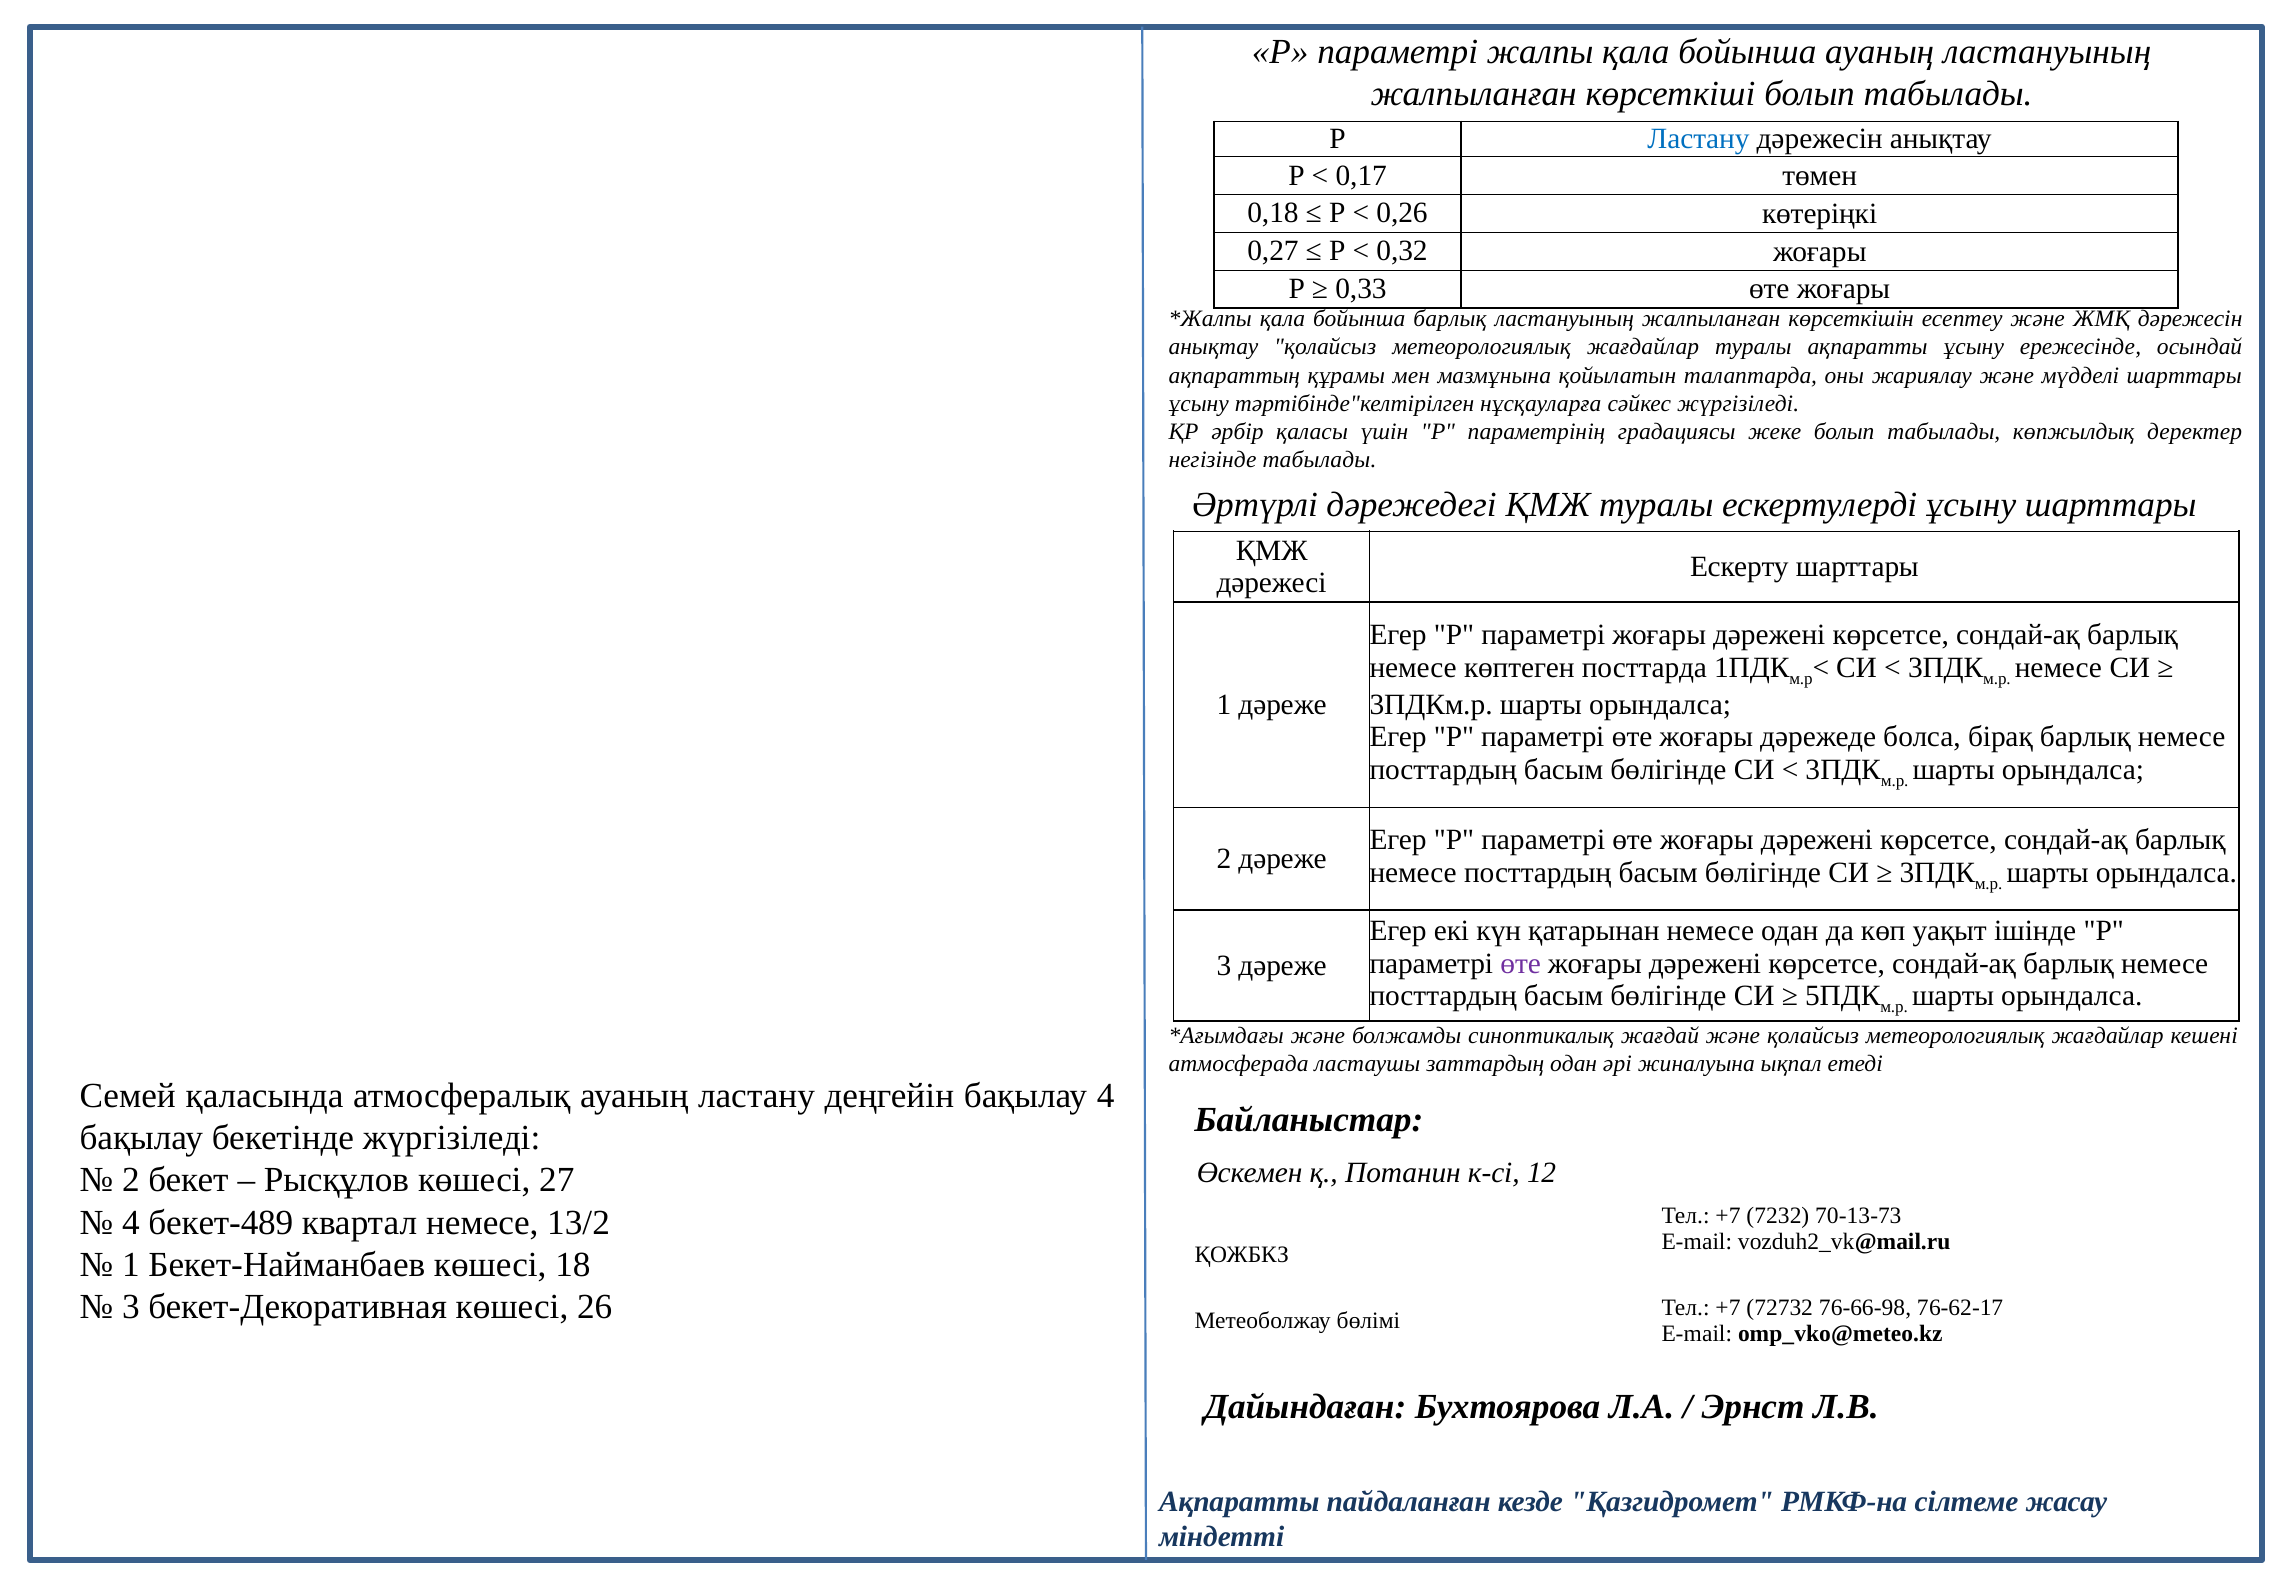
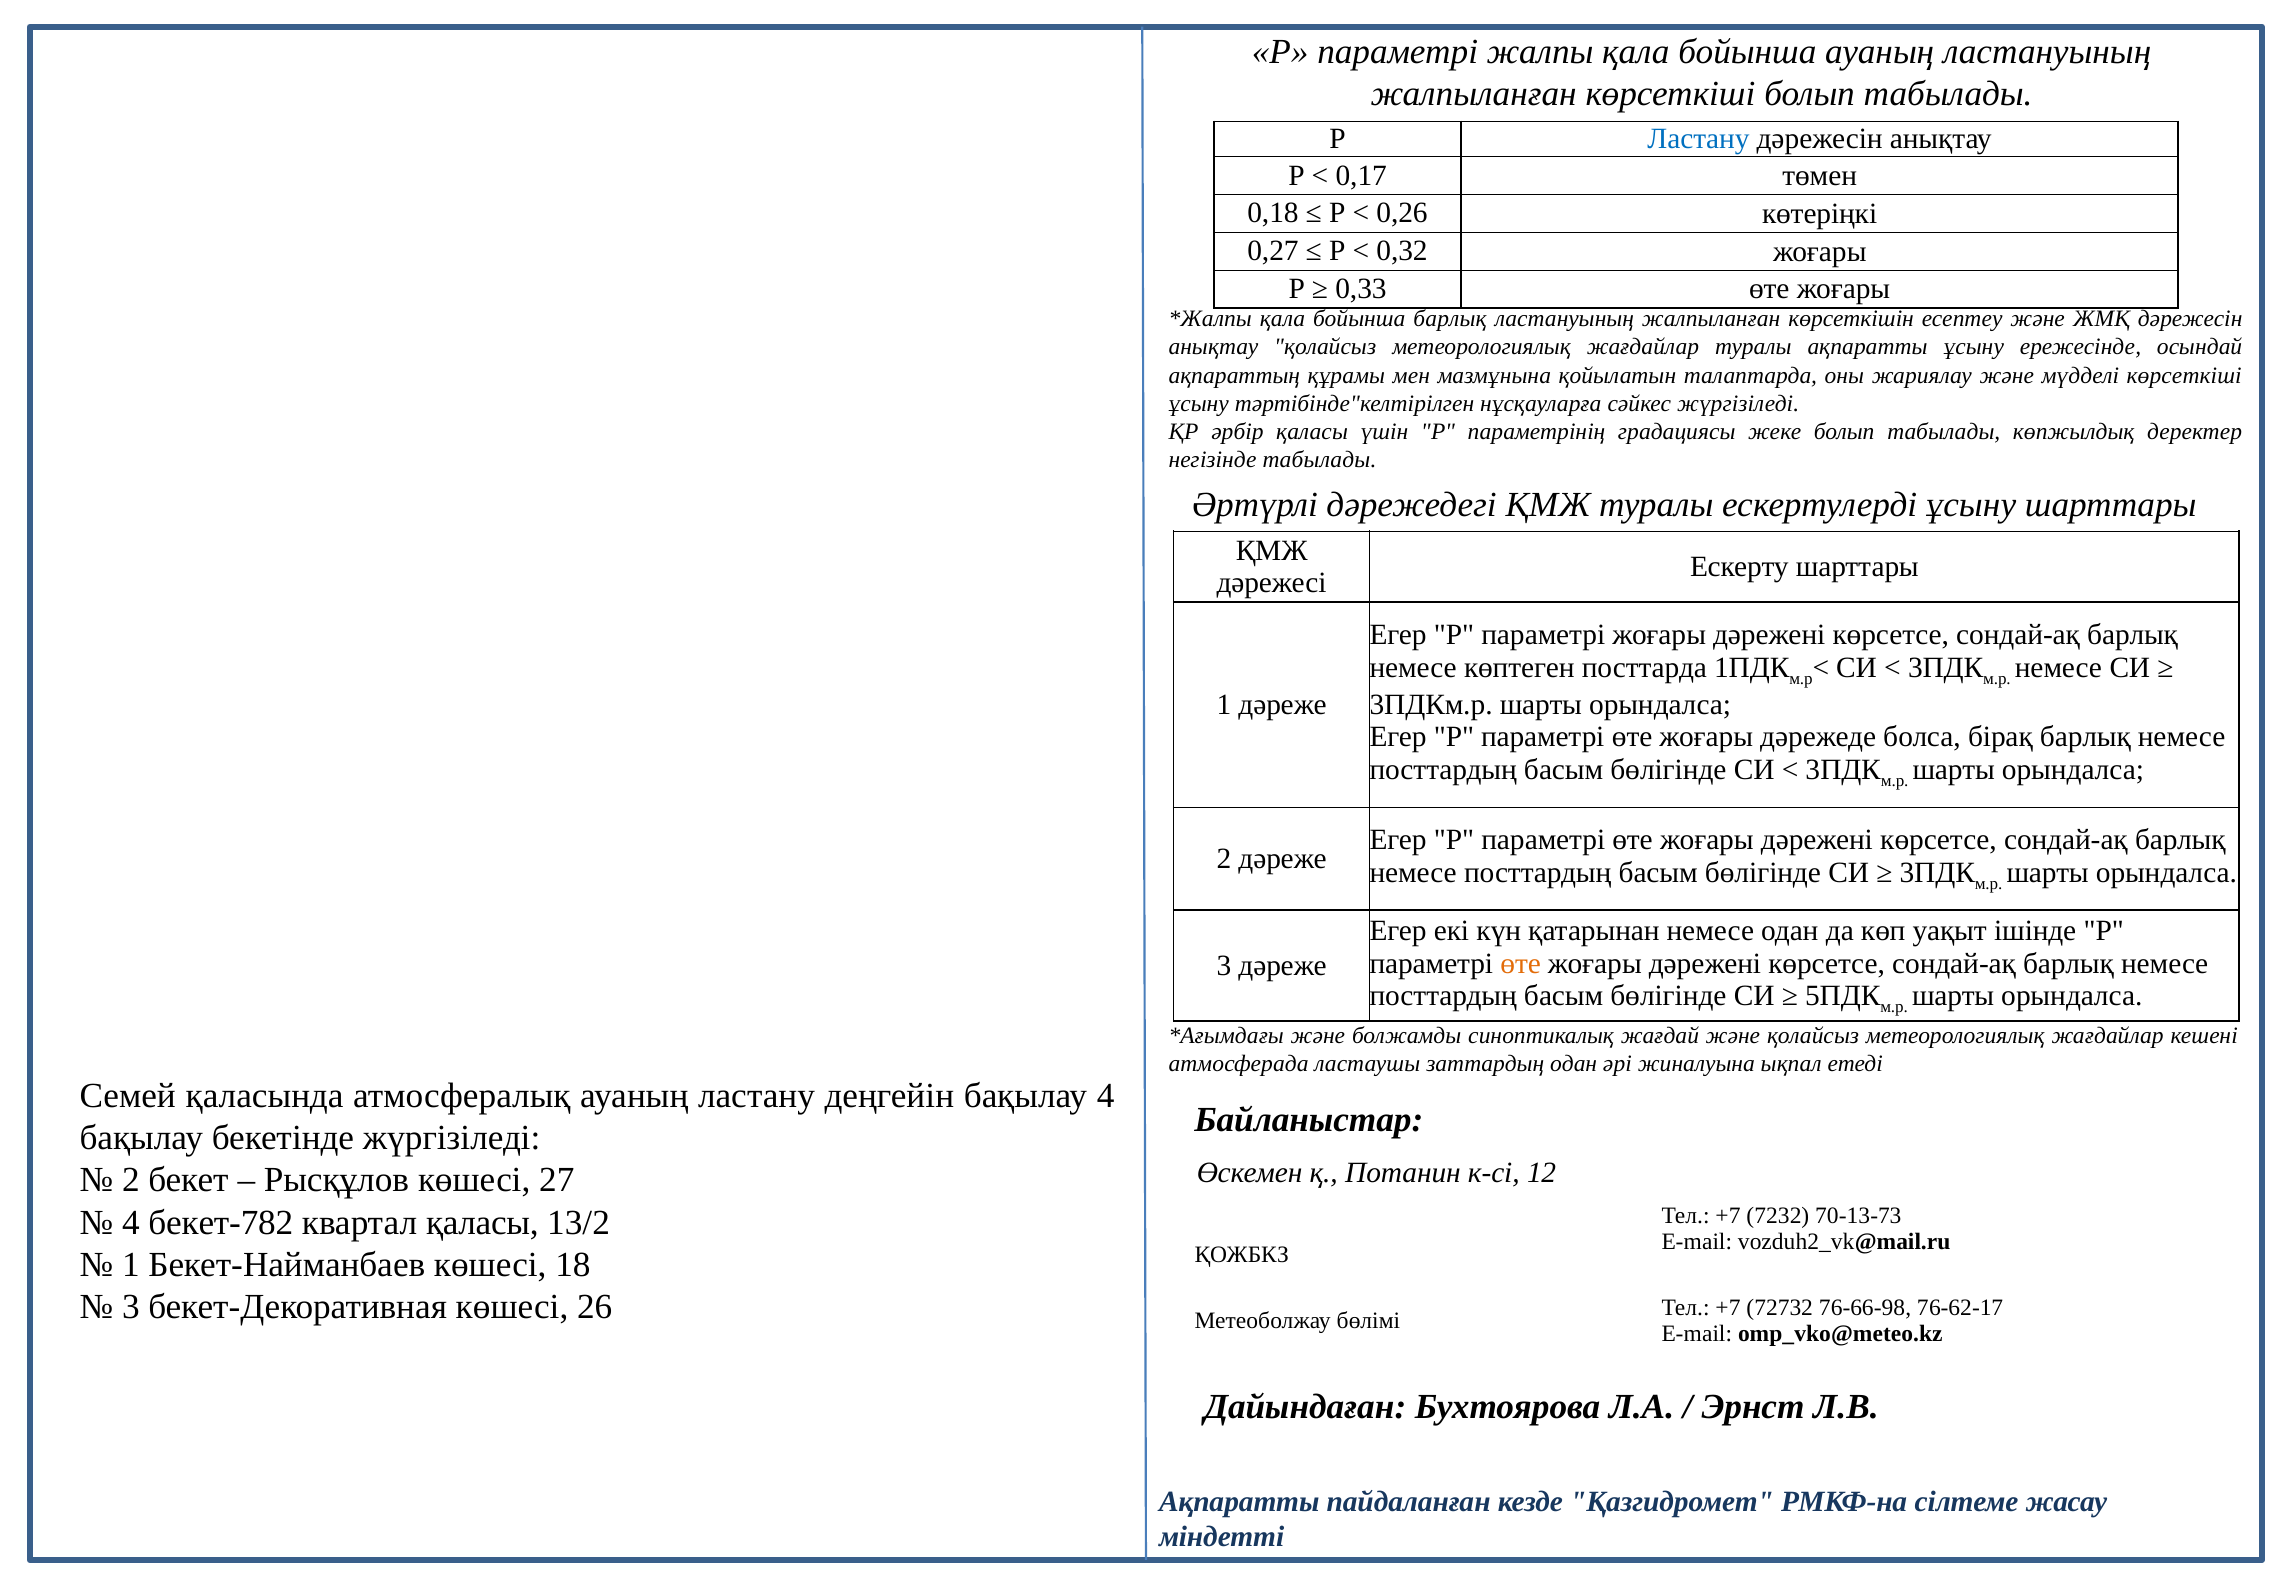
мүдделі шарттары: шарттары -> көрсеткіші (2184, 375)
өте colour: purple -> orange (1521, 963)
бекет-489: бекет-489 -> бекет-782 (221, 1222)
квартал немесе: немесе -> қаласы (482, 1222)
